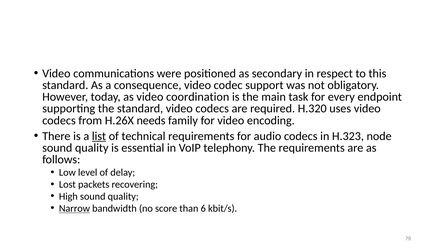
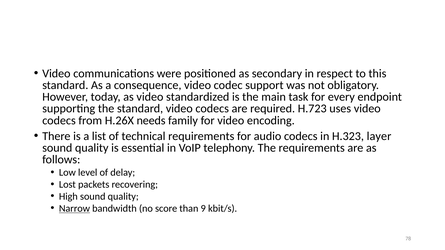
coordination: coordination -> standardized (198, 97)
H.320: H.320 -> H.723 (312, 109)
list underline: present -> none (99, 136)
node: node -> layer (379, 136)
6: 6 -> 9 (203, 209)
